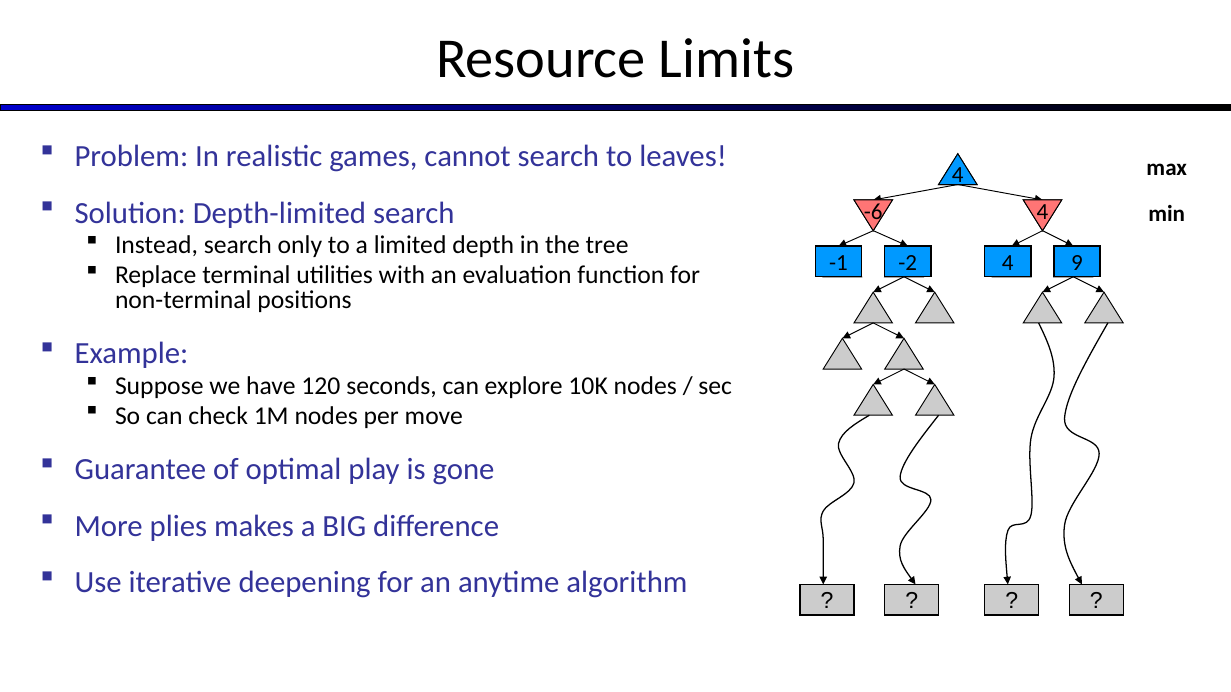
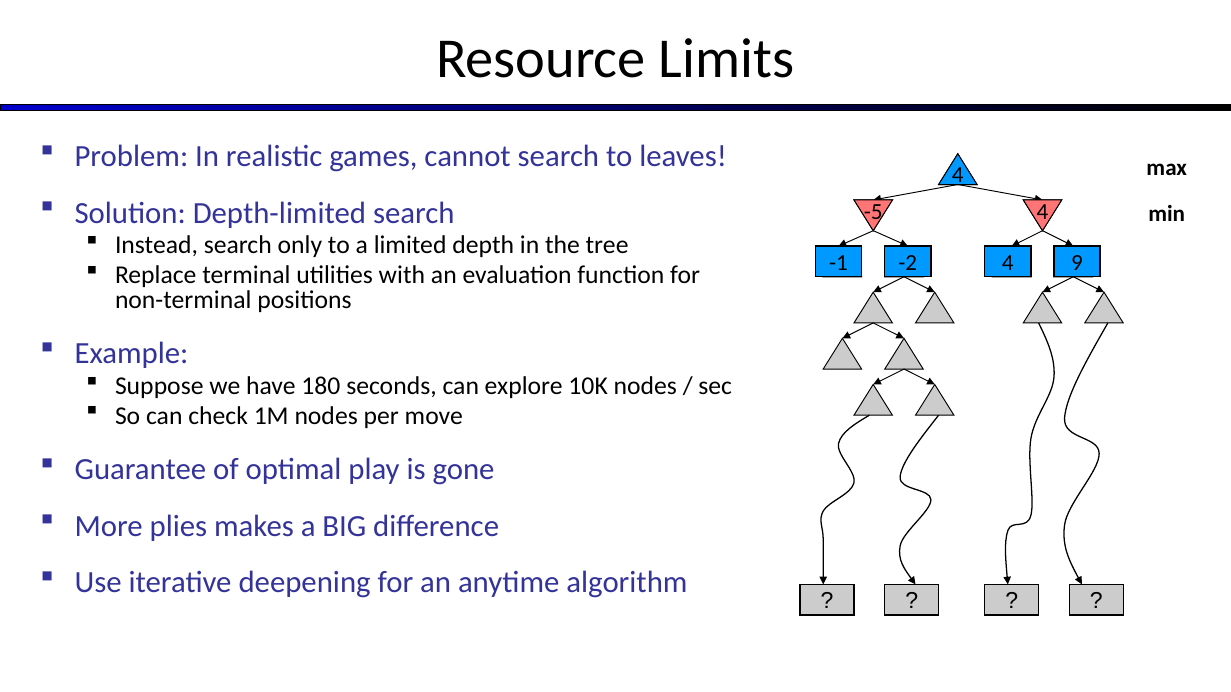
-6: -6 -> -5 (873, 212)
120: 120 -> 180 (321, 386)
